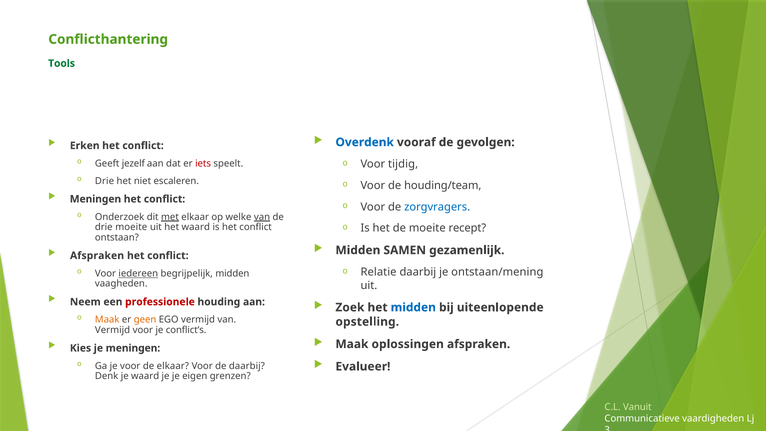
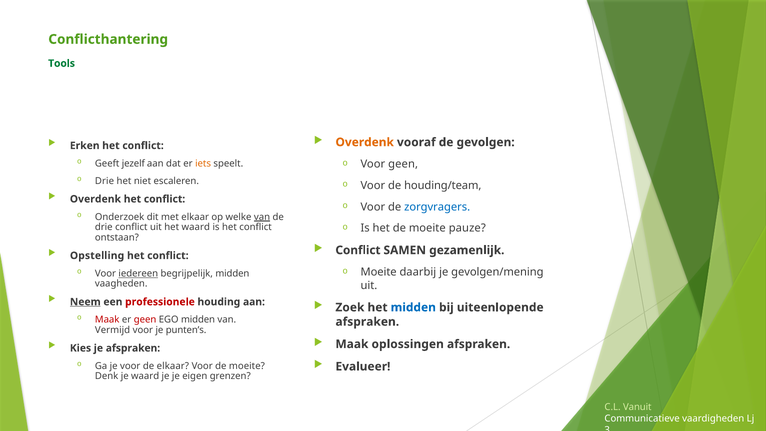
Overdenk colour: blue -> orange (365, 142)
iets colour: red -> orange (203, 163)
Voor tijdig: tijdig -> geen (403, 164)
Meningen: Meningen -> Overdenk (95, 199)
met underline: present -> none (170, 217)
recept: recept -> pauze (467, 228)
drie moeite: moeite -> conflict (131, 227)
Midden: Midden -> Conflict (358, 250)
Afspraken: Afspraken -> Opstelling (97, 256)
Relatie: Relatie -> Moeite (379, 272)
ontstaan/mening: ontstaan/mening -> gevolgen/mening (497, 272)
Neem underline: none -> present (85, 302)
Maak colour: orange -> red (107, 320)
geen colour: orange -> red (145, 320)
EGO vermijd: vermijd -> midden (198, 320)
opstelling: opstelling -> afspraken (367, 322)
conflict’s: conflict’s -> punten’s (186, 330)
je meningen: meningen -> afspraken (133, 348)
Voor de daarbij: daarbij -> moeite (247, 366)
